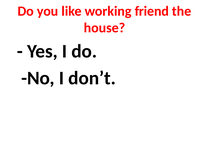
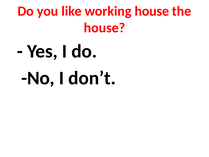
working friend: friend -> house (152, 11)
